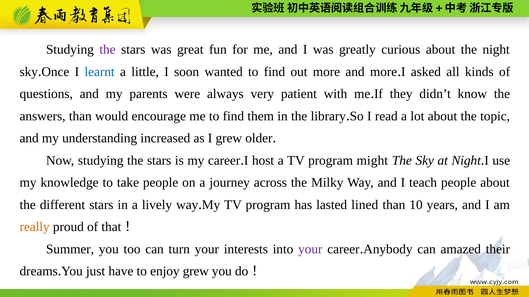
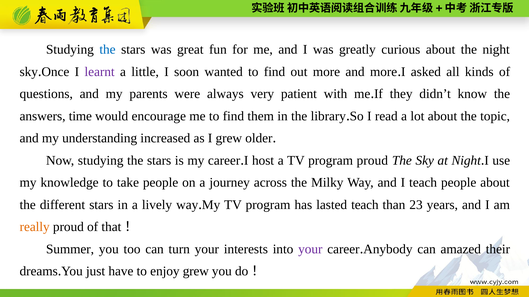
the colour: purple -> blue (107, 50)
learnt colour: blue -> purple (100, 72)
answers than: than -> time (80, 116)
program might: might -> proud (372, 161)
lasted lined: lined -> teach (365, 205)
10: 10 -> 23 (416, 205)
